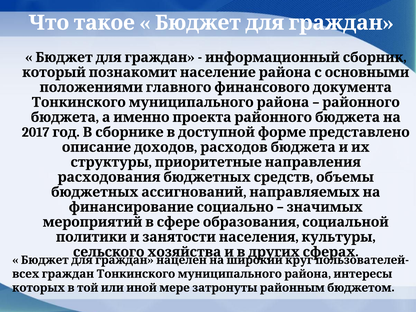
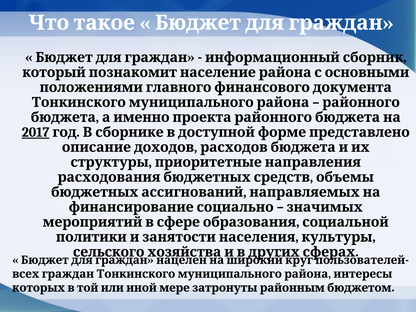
2017 underline: none -> present (36, 132)
